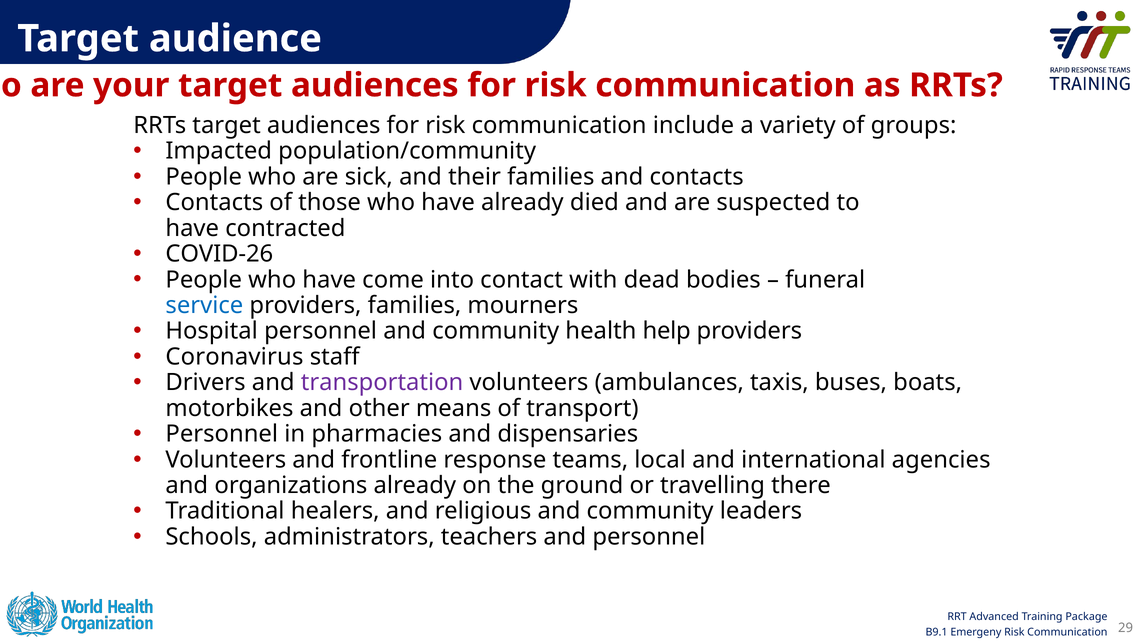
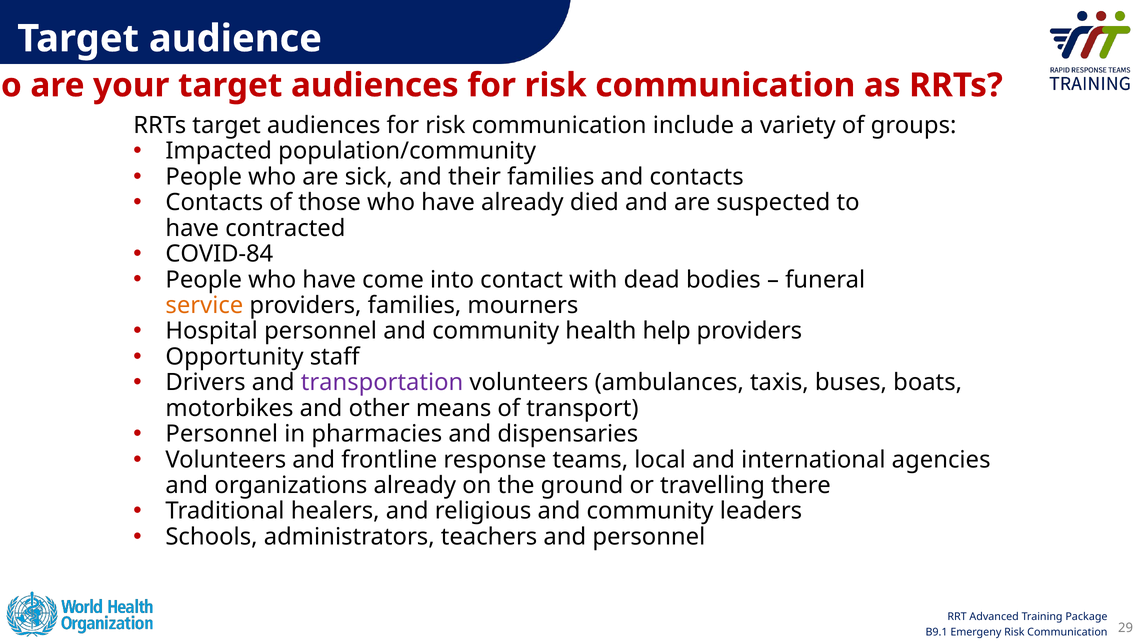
COVID-26: COVID-26 -> COVID-84 (219, 254)
service colour: blue -> orange (204, 305)
Coronavirus: Coronavirus -> Opportunity (235, 357)
